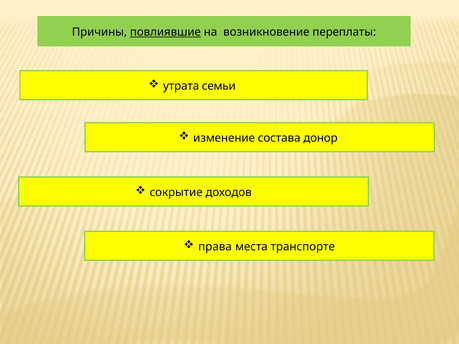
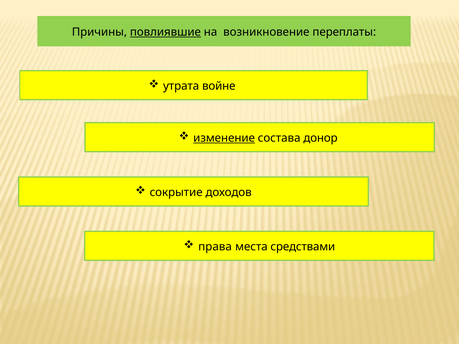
семьи: семьи -> войне (219, 86)
изменение underline: none -> present (224, 138)
транспорте: транспорте -> средствами (303, 247)
